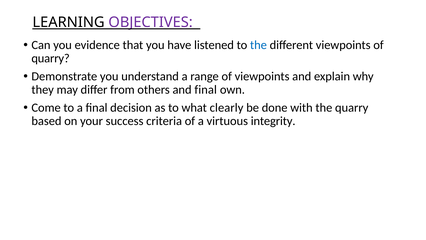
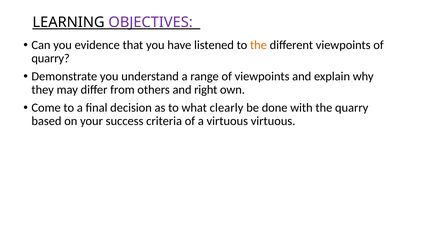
the colour: blue -> orange (258, 45)
and final: final -> right (206, 90)
virtuous integrity: integrity -> virtuous (273, 121)
